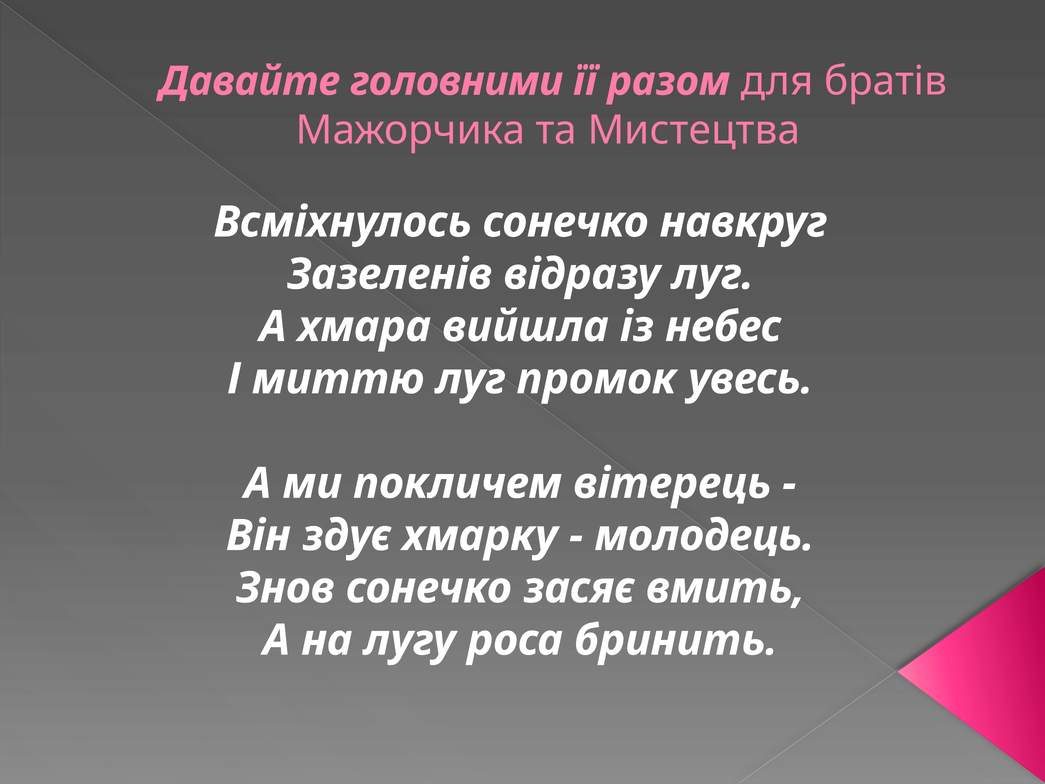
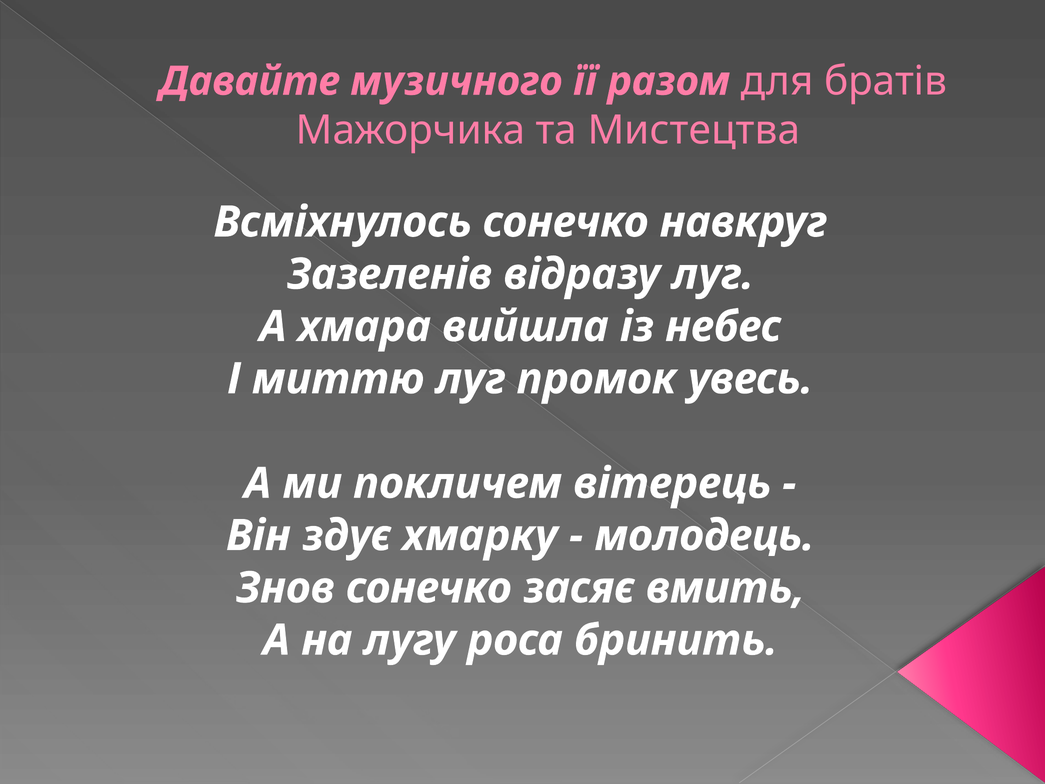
головними: головними -> музичного (457, 81)
